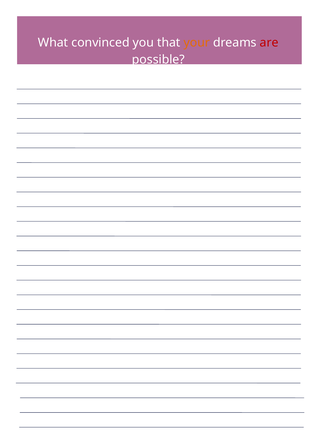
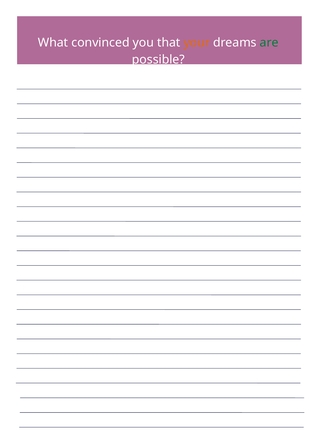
are colour: red -> green (269, 43)
